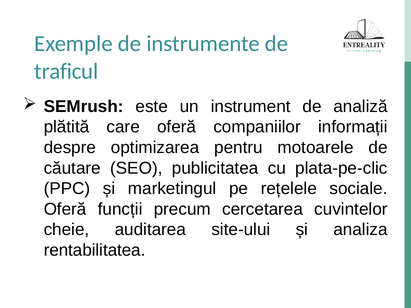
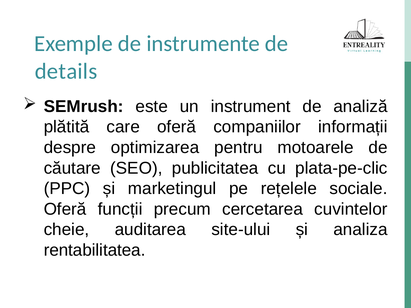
traficul: traficul -> details (66, 71)
